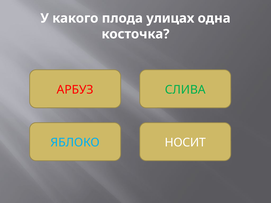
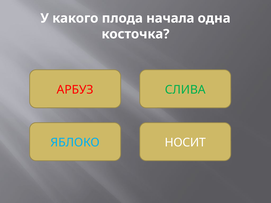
улицах: улицах -> начала (170, 18)
